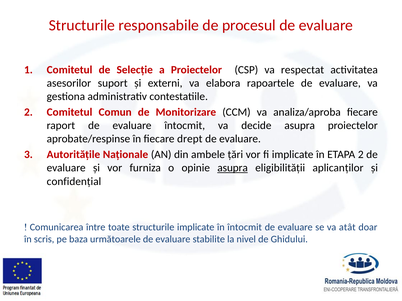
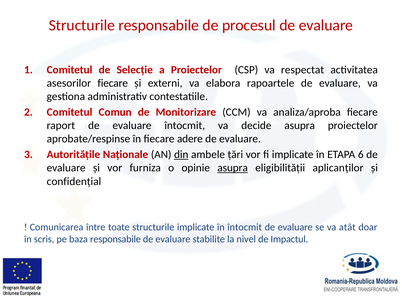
asesorilor suport: suport -> fiecare (113, 83)
drept: drept -> adere (190, 139)
din underline: none -> present (181, 155)
ETAPA 2: 2 -> 6 (361, 155)
baza următoarele: următoarele -> responsabile (115, 240)
Ghidului: Ghidului -> Impactul (289, 240)
